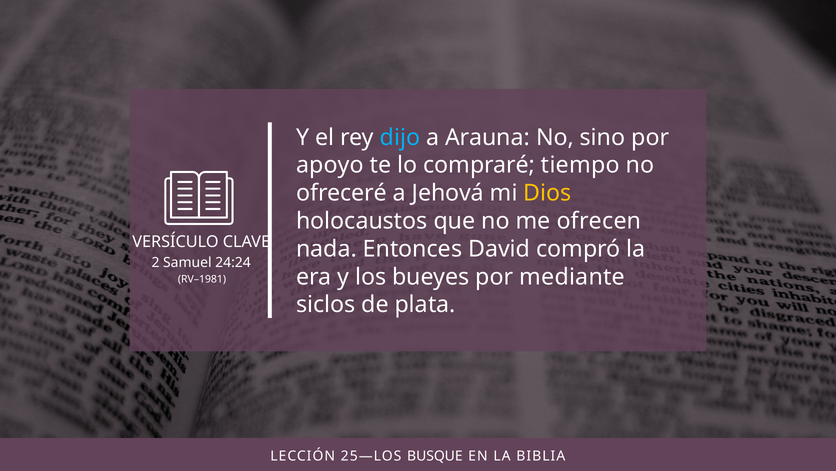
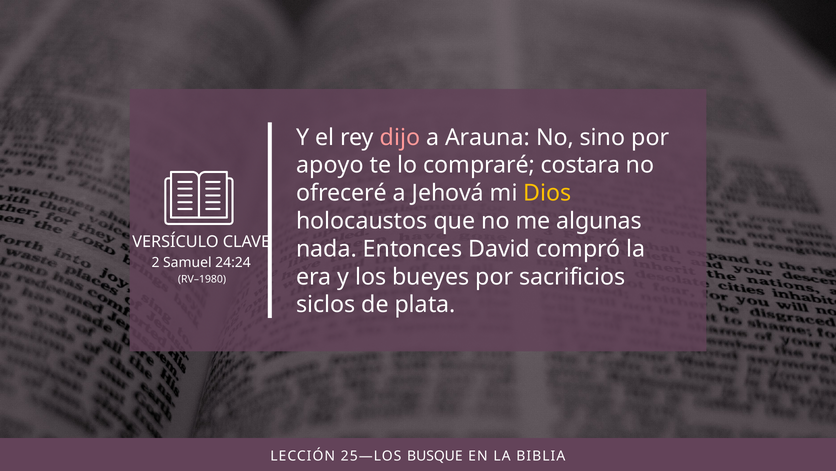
dijo colour: light blue -> pink (400, 137)
tiempo: tiempo -> costara (580, 165)
ofrecen: ofrecen -> algunas (599, 221)
mediante: mediante -> sacrificios (572, 276)
RV–1981: RV–1981 -> RV–1980 (202, 279)
